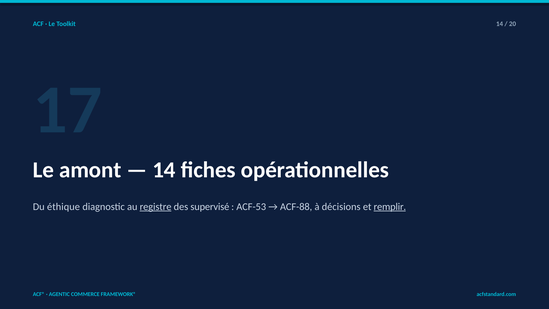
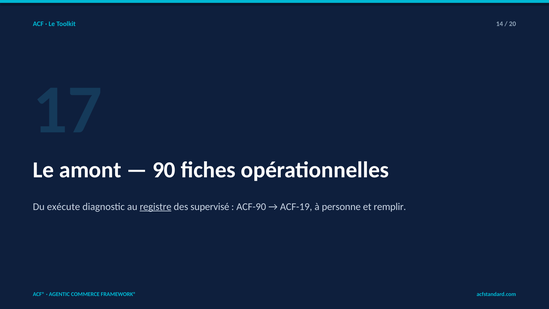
14: 14 -> 90 (164, 170)
éthique: éthique -> exécute (64, 207)
ACF-53: ACF-53 -> ACF-90 (251, 207)
ACF-88: ACF-88 -> ACF-19 (296, 207)
décisions: décisions -> personne (341, 207)
remplir underline: present -> none (390, 207)
